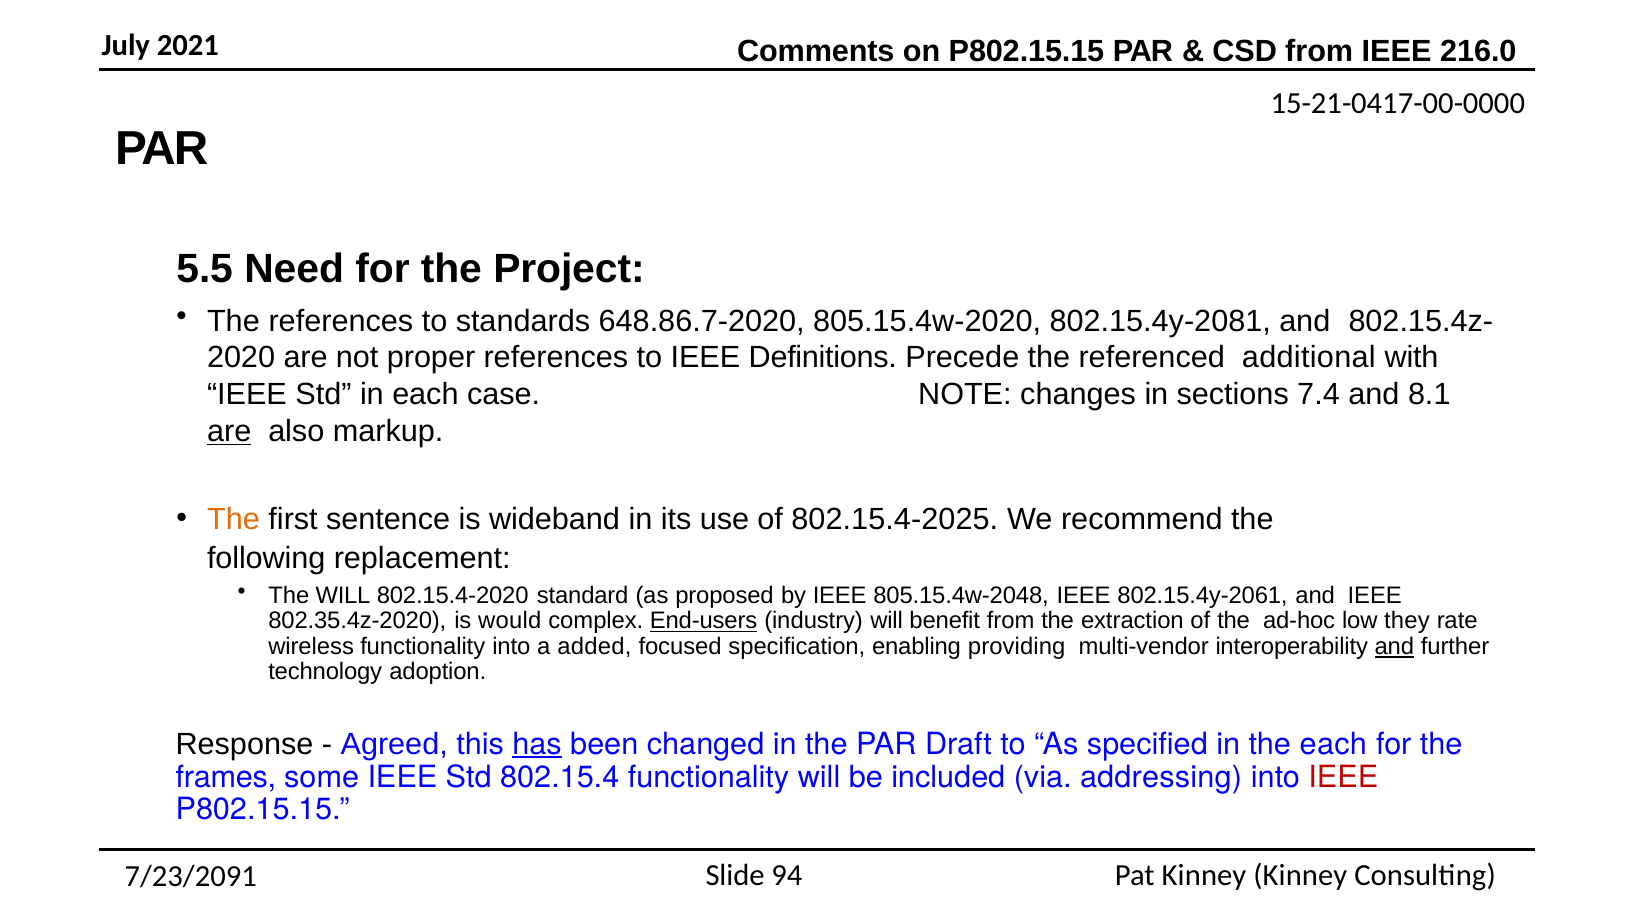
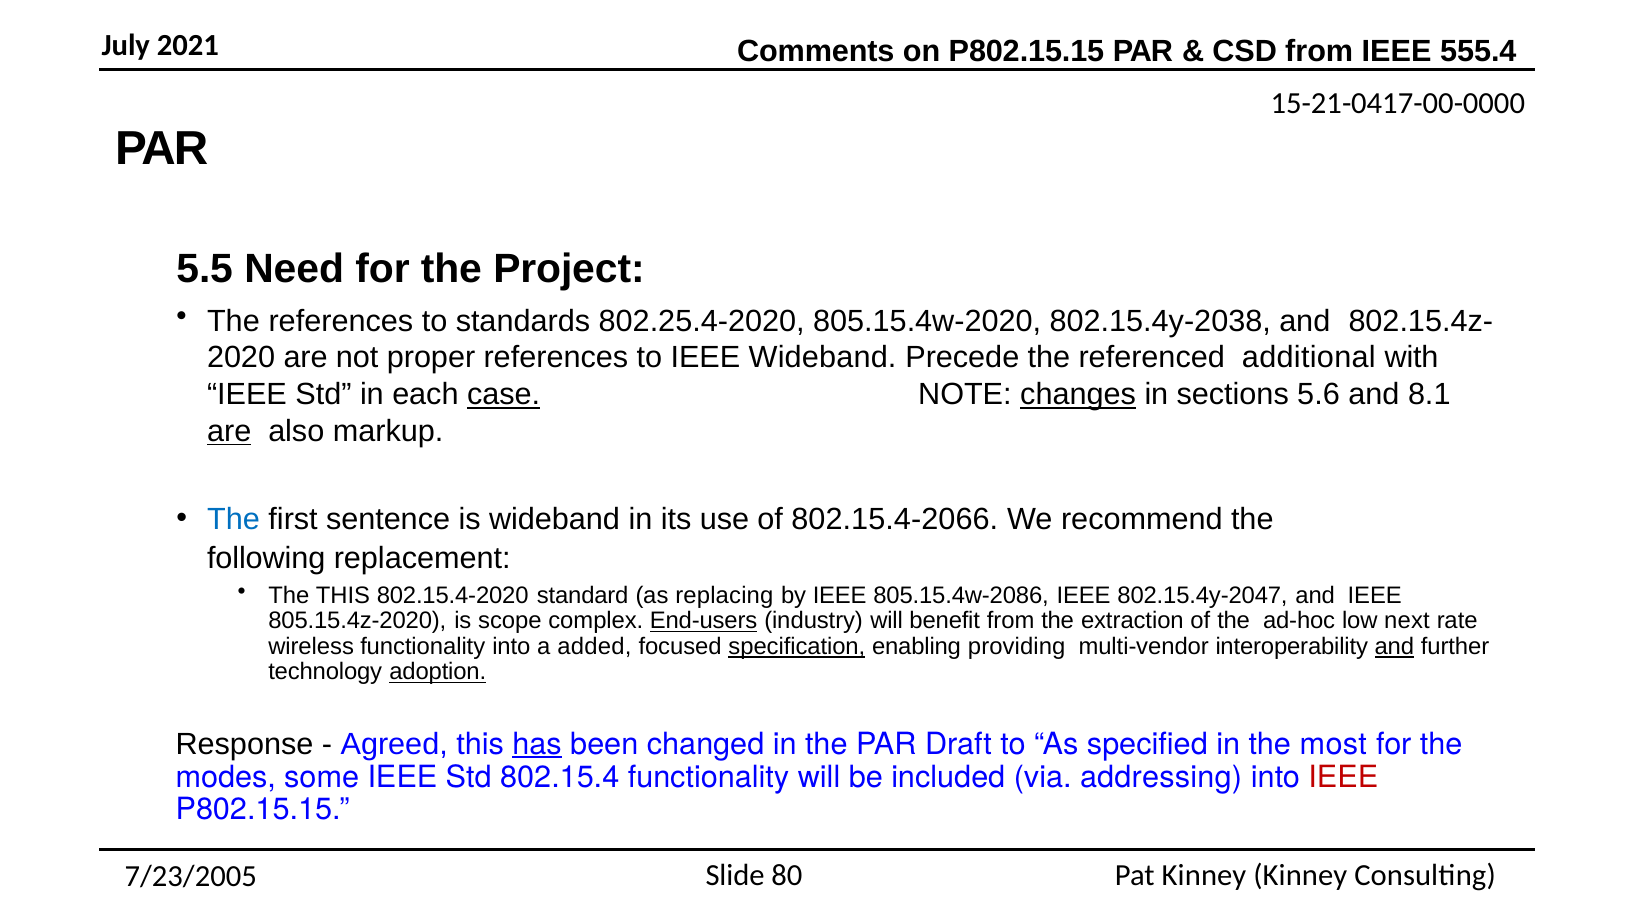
216.0: 216.0 -> 555.4 (1478, 51)
648.86.7-2020: 648.86.7-2020 -> 802.25.4-2020 (702, 321)
802.15.4y-2081: 802.15.4y-2081 -> 802.15.4y-2038 (1160, 321)
IEEE Definitions: Definitions -> Wideband (823, 358)
case underline: none -> present (504, 395)
changes underline: none -> present (1078, 395)
7.4: 7.4 -> 5.6 (1319, 395)
The colour: orange -> blue (234, 519)
802.15.4-2025: 802.15.4-2025 -> 802.15.4-2066 (895, 519)
The WILL: WILL -> THIS (343, 596)
proposed: proposed -> replacing (724, 596)
805.15.4w-2048: 805.15.4w-2048 -> 805.15.4w-2086 (961, 596)
802.15.4y-2061: 802.15.4y-2061 -> 802.15.4y-2047 (1203, 596)
802.35.4z-2020: 802.35.4z-2020 -> 805.15.4z-2020 (357, 621)
would: would -> scope (510, 621)
they: they -> next (1407, 621)
specification underline: none -> present (797, 647)
adoption underline: none -> present (438, 672)
the each: each -> most (1333, 744)
frames: frames -> modes (226, 777)
94: 94 -> 80 (787, 875)
7/23/2091: 7/23/2091 -> 7/23/2005 (191, 877)
